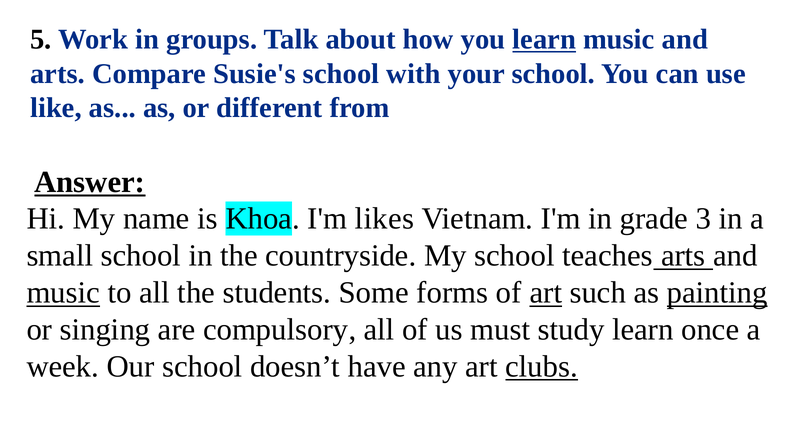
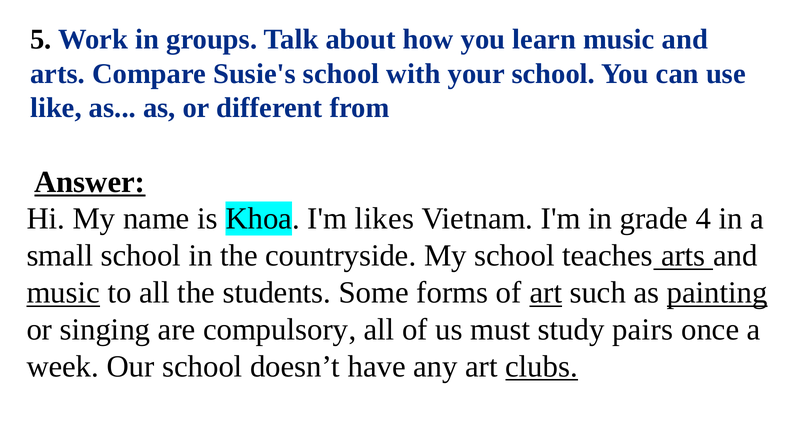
learn underline: present -> none (544, 39)
3: 3 -> 4 (703, 219)
study learn: learn -> pairs (643, 330)
